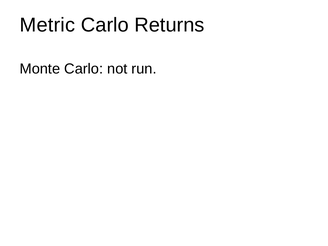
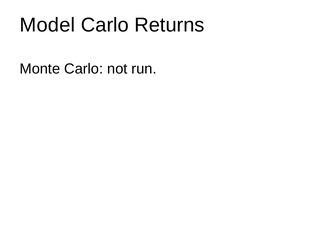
Metric: Metric -> Model (47, 25)
